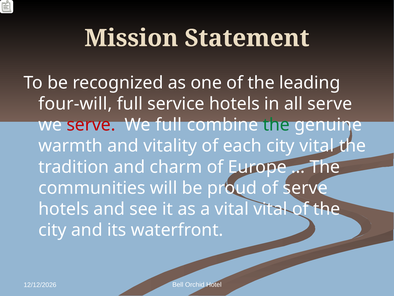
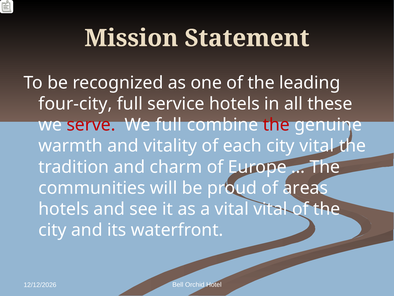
four-will: four-will -> four-city (75, 104)
all serve: serve -> these (330, 104)
the colour: green -> red (276, 125)
of serve: serve -> areas (305, 188)
